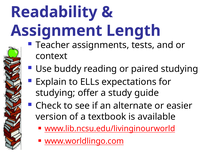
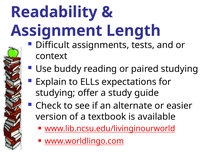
Teacher: Teacher -> Difficult (53, 45)
